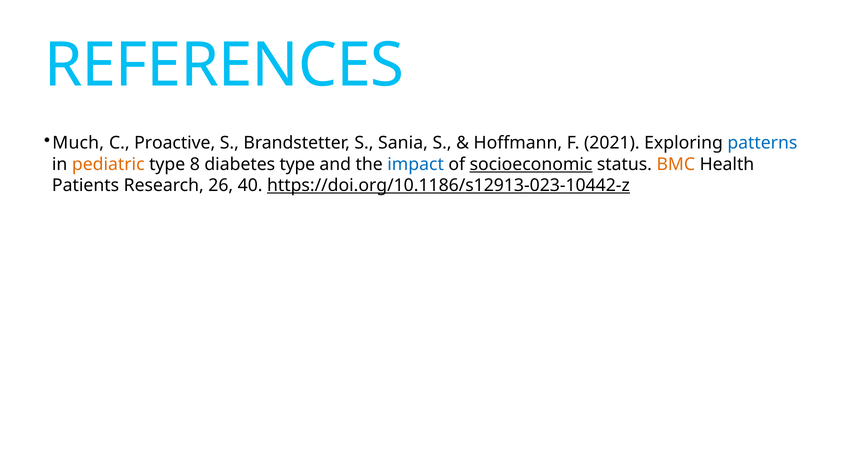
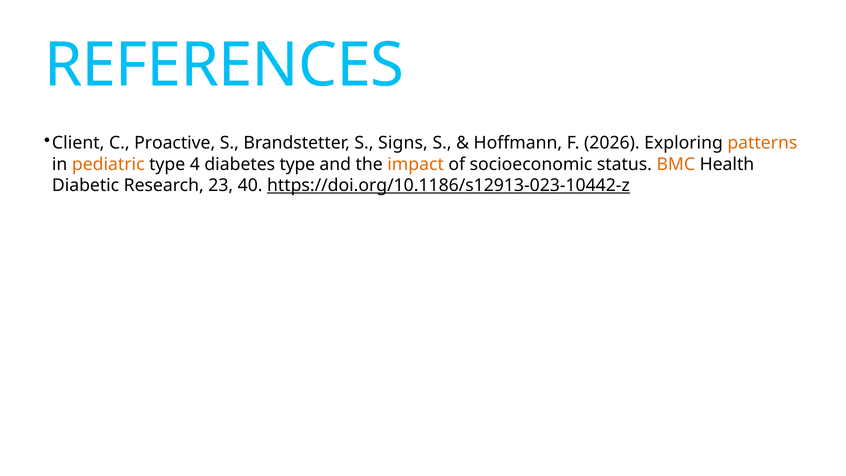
Much: Much -> Client (78, 143)
Sania: Sania -> Signs (403, 143)
2021: 2021 -> 2026 (612, 143)
patterns colour: blue -> orange (762, 143)
8: 8 -> 4 (195, 164)
impact colour: blue -> orange (416, 164)
socioeconomic underline: present -> none (531, 164)
Patients: Patients -> Diabetic (86, 185)
26: 26 -> 23 (221, 185)
